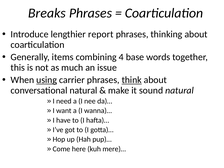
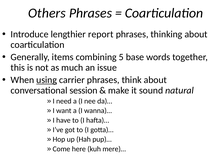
Breaks: Breaks -> Others (47, 13)
4: 4 -> 5 (121, 57)
think underline: present -> none (132, 80)
conversational natural: natural -> session (83, 90)
